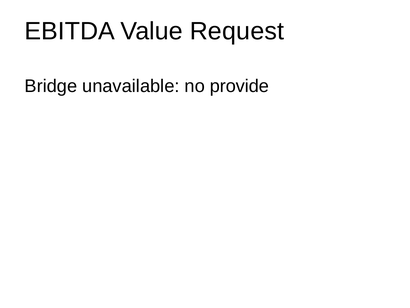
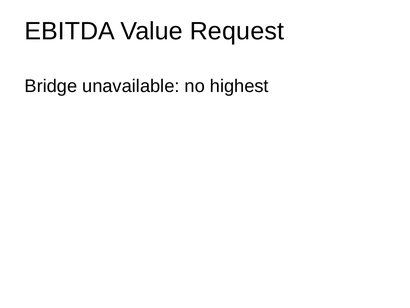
provide: provide -> highest (239, 86)
